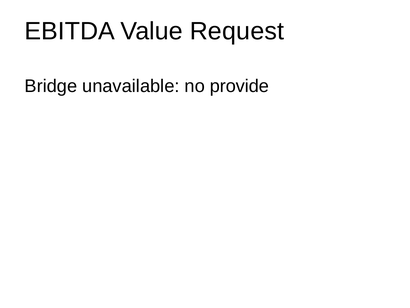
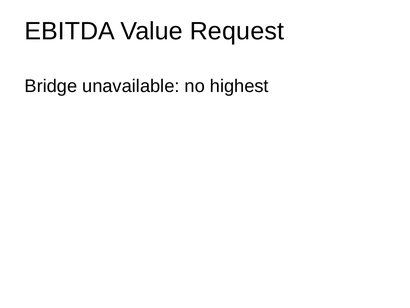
provide: provide -> highest (239, 86)
